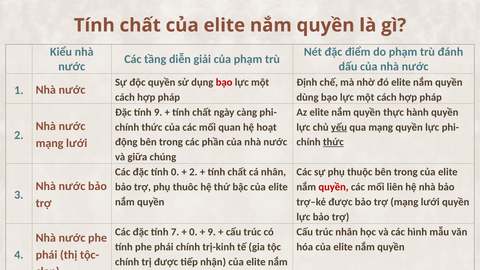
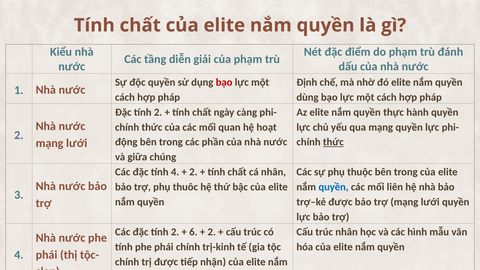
9: 9 -> 2 (158, 112)
yếu underline: present -> none (339, 127)
tính 0: 0 -> 4 (175, 172)
quyền colour: red -> blue (333, 187)
Các đặc tính 7: 7 -> 2 (175, 232)
0: 0 -> 6 (193, 232)
9: 9 -> 2 (212, 232)
